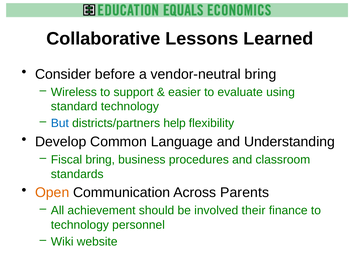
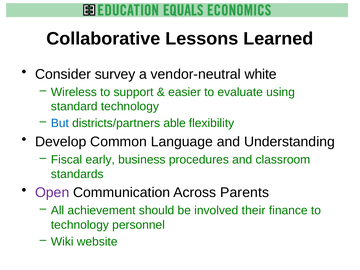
before: before -> survey (115, 74)
vendor-neutral bring: bring -> white (261, 74)
help: help -> able (175, 123)
Fiscal bring: bring -> early (100, 160)
Open colour: orange -> purple (52, 193)
